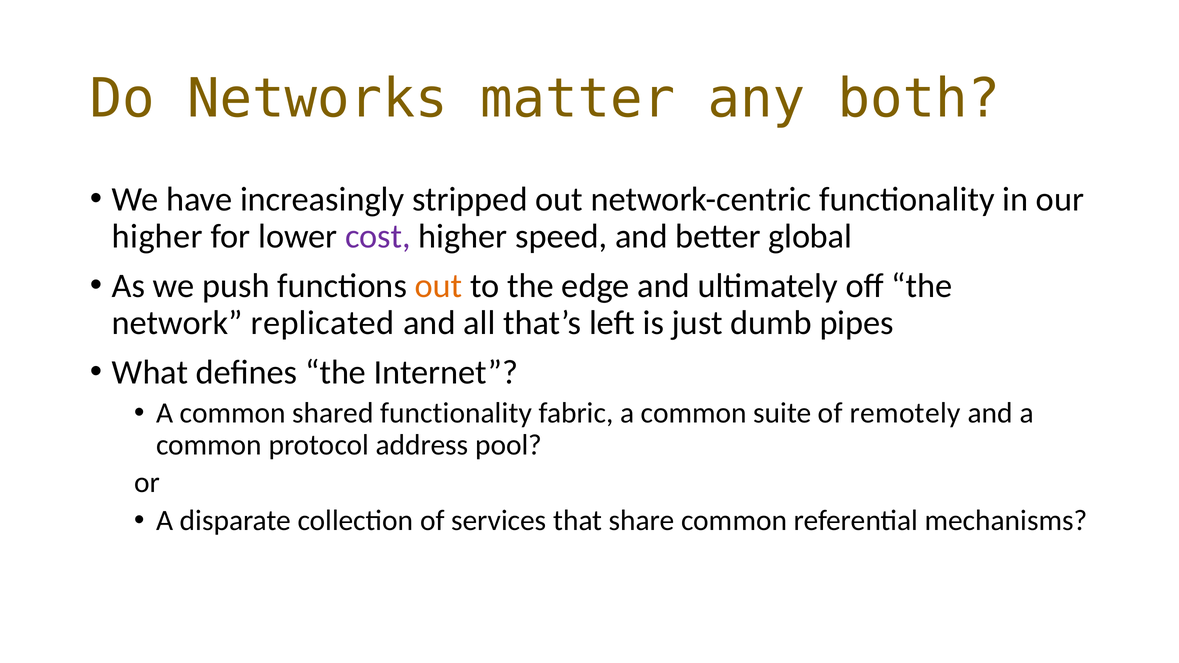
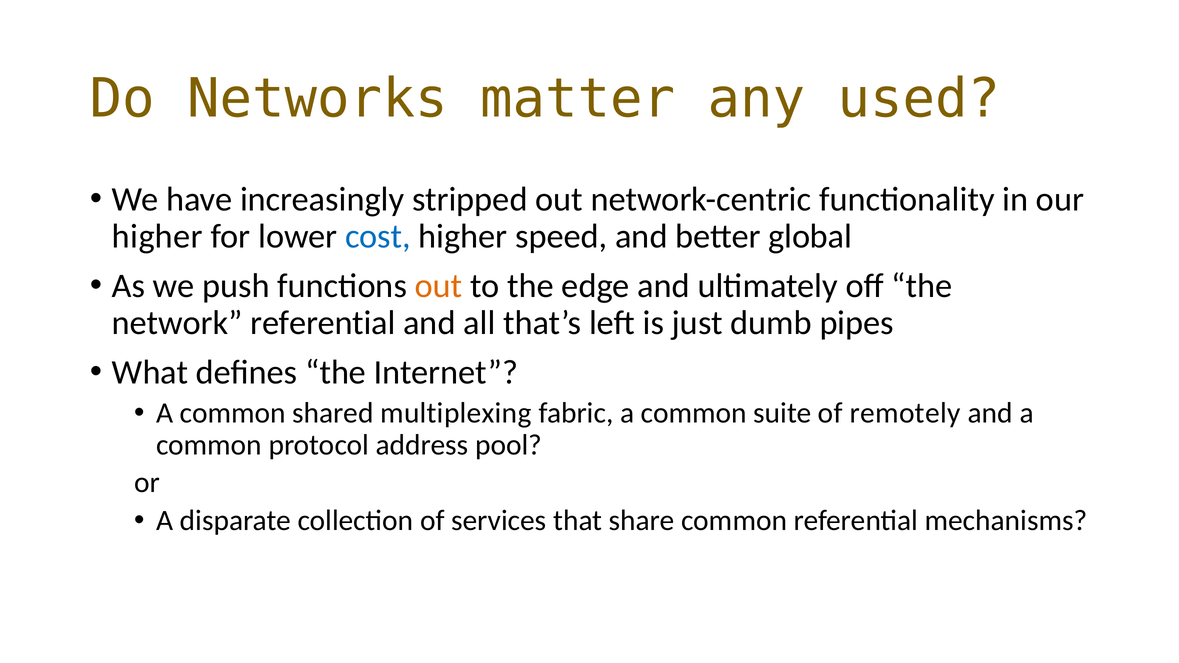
both: both -> used (919, 99)
cost colour: purple -> blue (378, 236)
network replicated: replicated -> referential (323, 323)
shared functionality: functionality -> multiplexing (456, 413)
